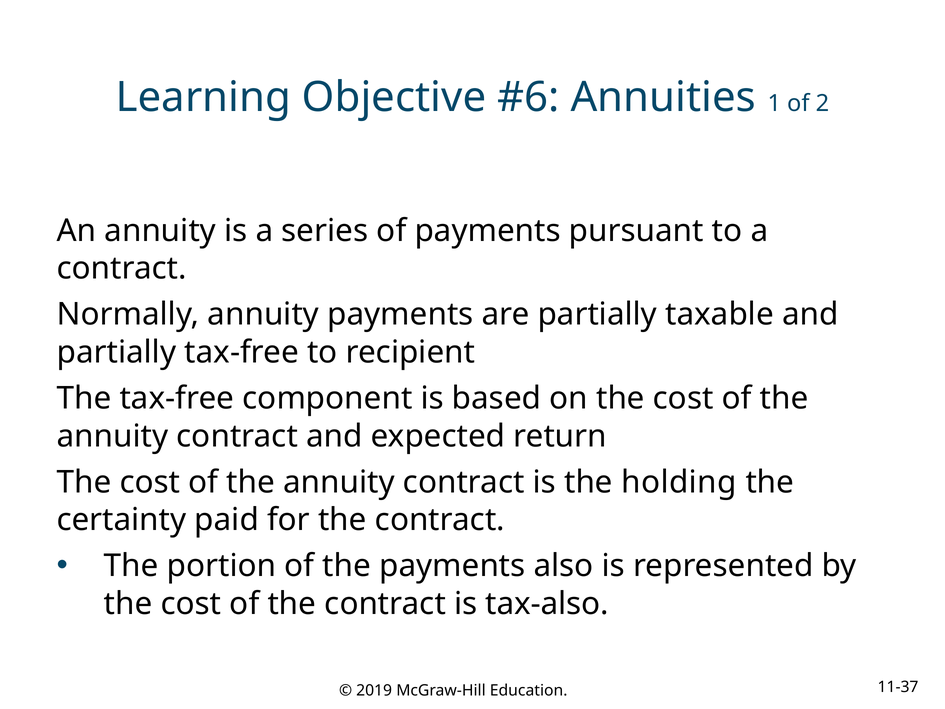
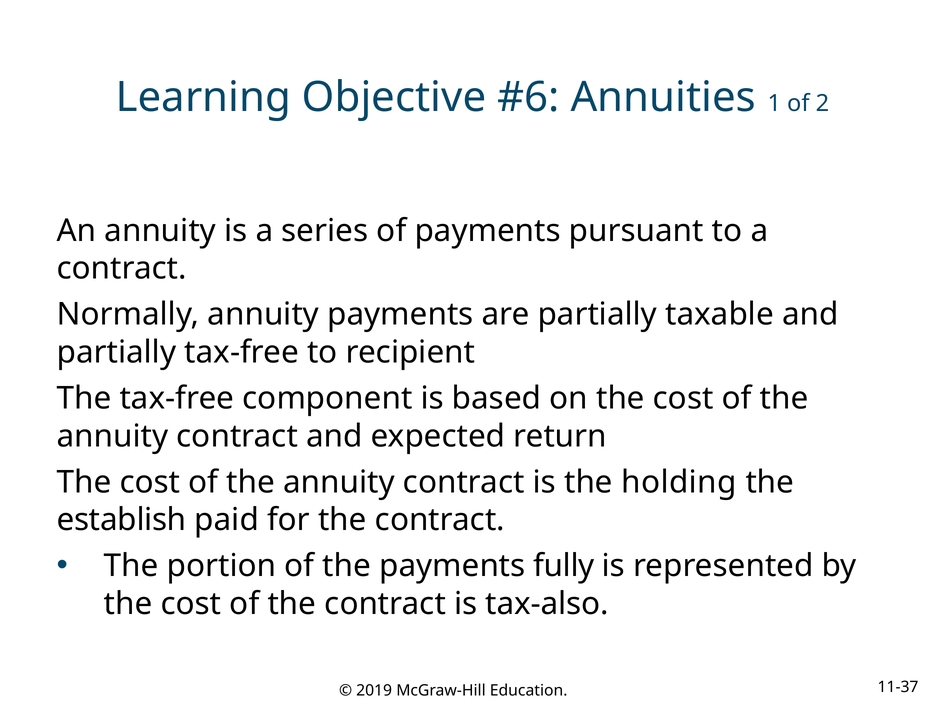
certainty: certainty -> establish (122, 520)
also: also -> fully (564, 566)
